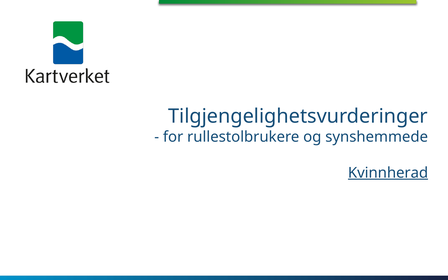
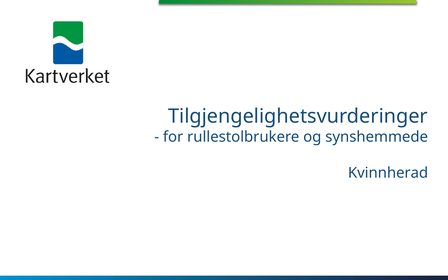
Kvinnherad underline: present -> none (388, 173)
